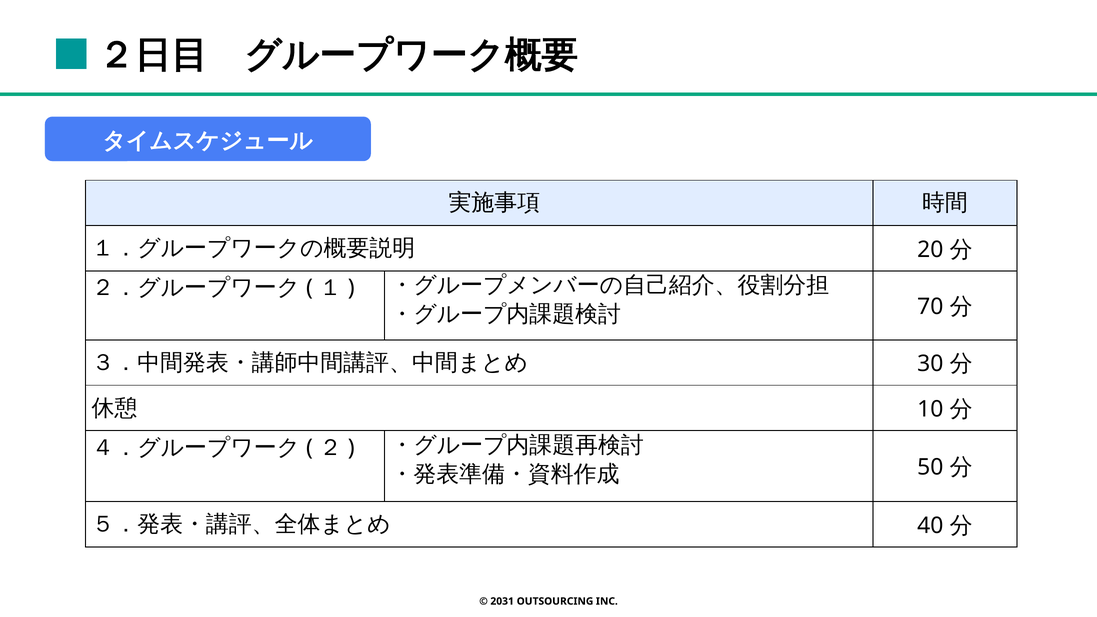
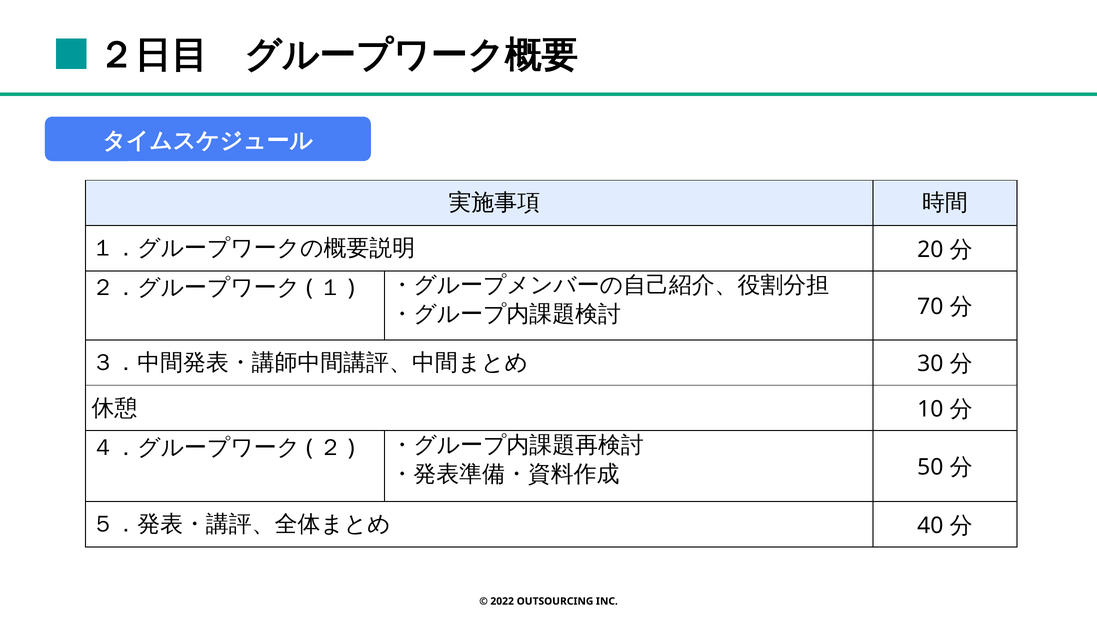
2031: 2031 -> 2022 (502, 601)
